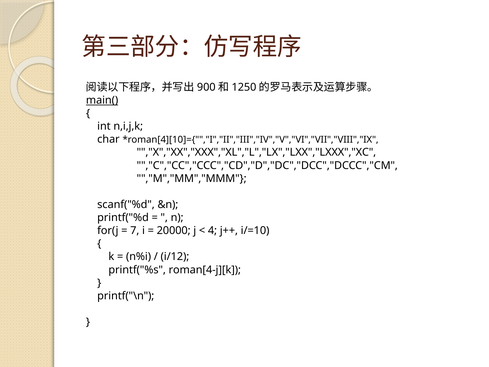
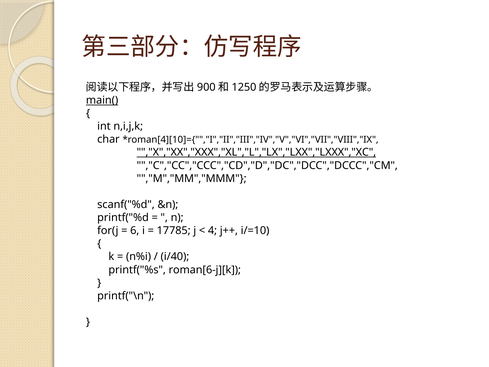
,"X","XX","XXX","XL","L","LX","LXX","LXXX","XC underline: none -> present (256, 152)
7: 7 -> 6 (135, 230)
20000: 20000 -> 17785 (174, 230)
i/12: i/12 -> i/40 (175, 257)
roman[4-j][k: roman[4-j][k -> roman[6-j][k (205, 270)
